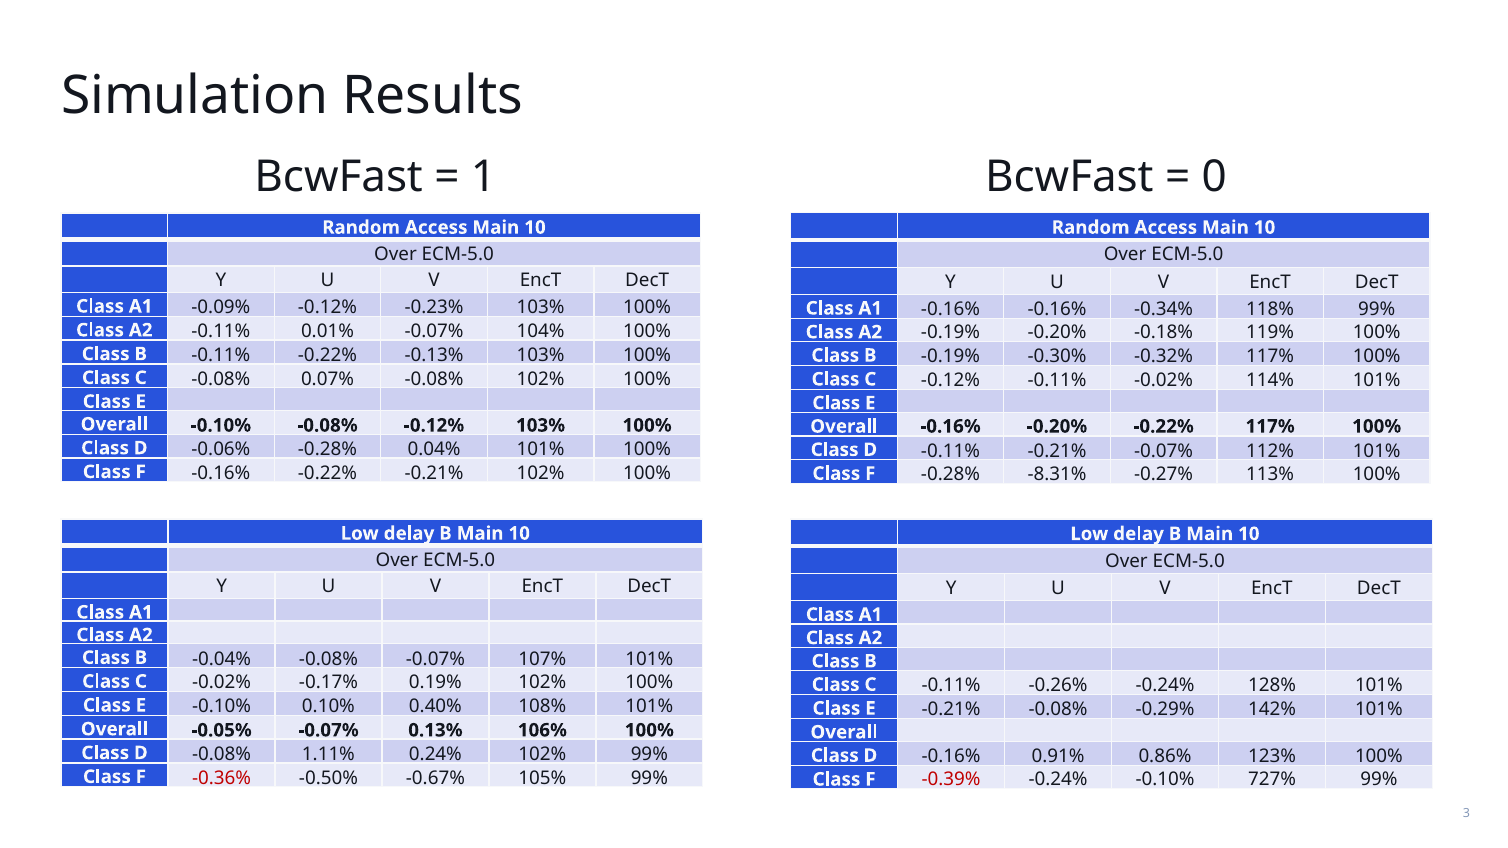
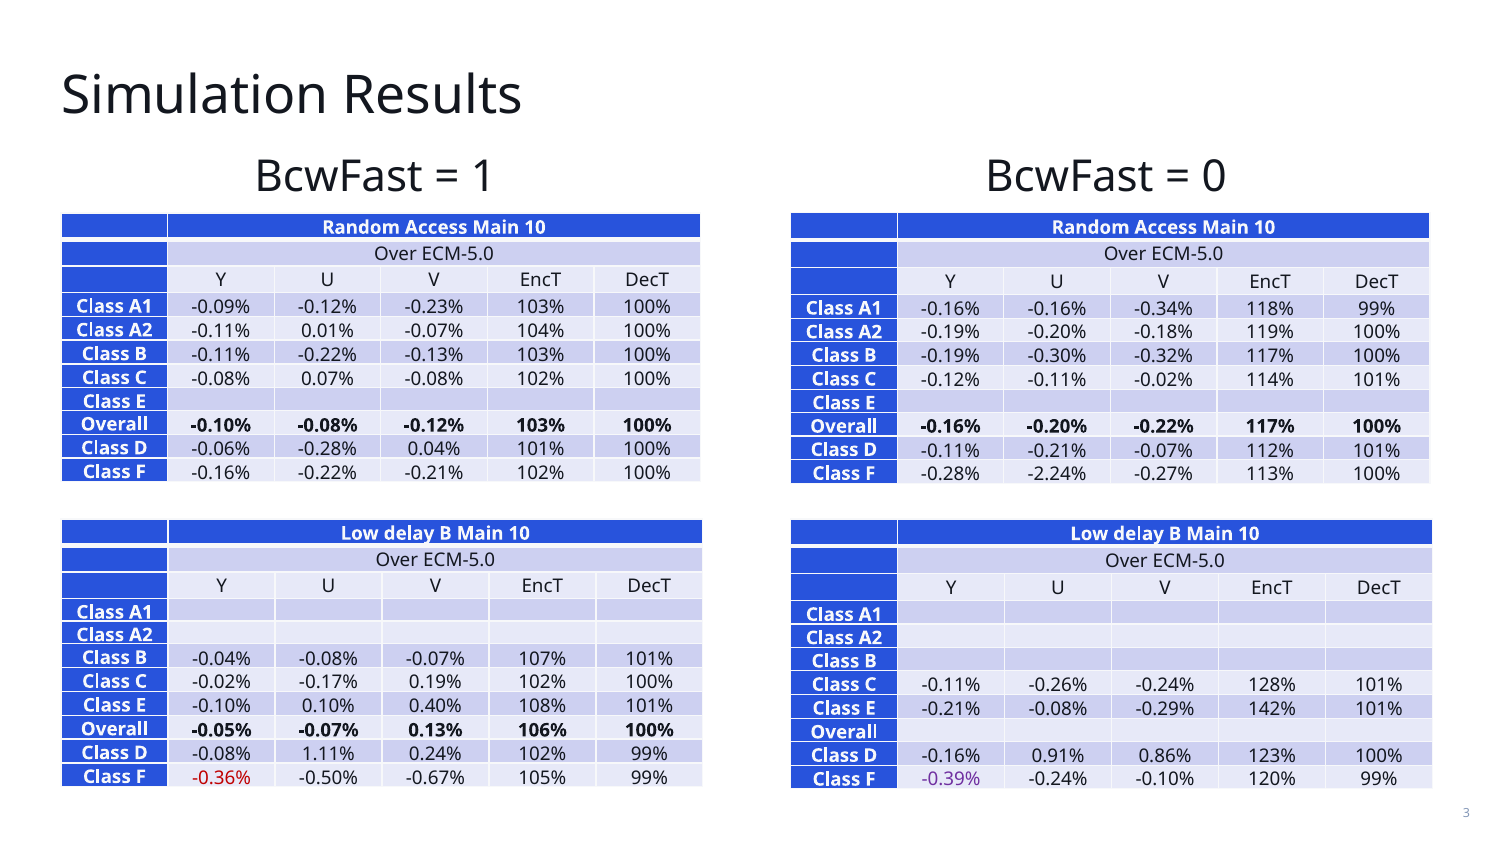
-8.31%: -8.31% -> -2.24% (1057, 475)
-0.39% colour: red -> purple (951, 780)
727%: 727% -> 120% (1272, 780)
